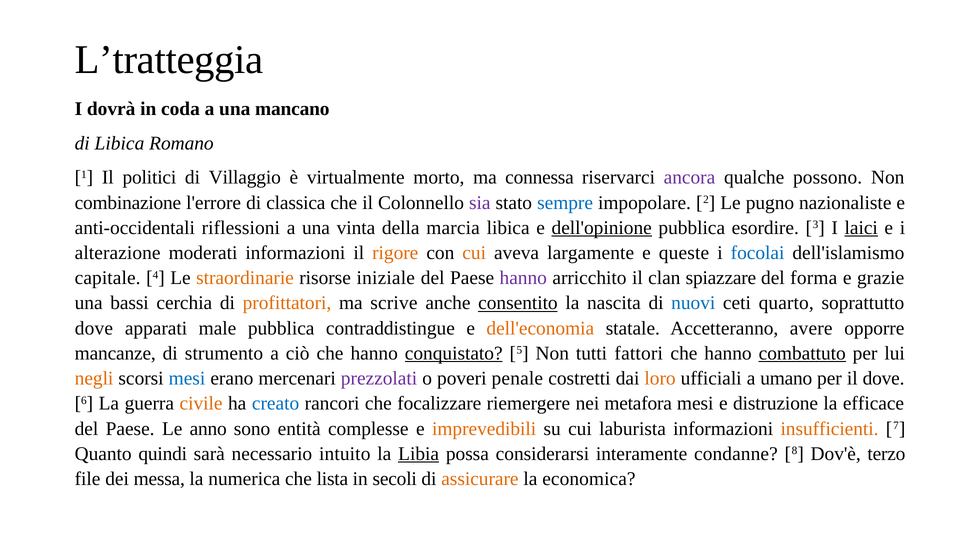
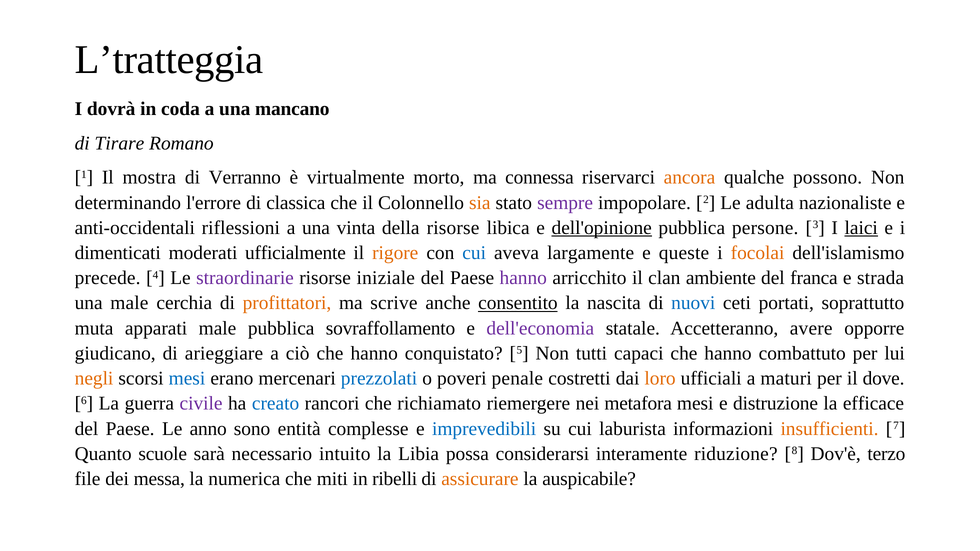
di Libica: Libica -> Tirare (119, 143)
politici: politici -> mostra (149, 178)
Villaggio: Villaggio -> Verranno (245, 178)
ancora colour: purple -> orange (690, 178)
combinazione: combinazione -> determinando (128, 203)
sia colour: purple -> orange (480, 203)
sempre colour: blue -> purple (565, 203)
pugno: pugno -> adulta (770, 203)
della marcia: marcia -> risorse (453, 228)
esordire: esordire -> persone (765, 228)
alterazione: alterazione -> dimenticati (118, 253)
moderati informazioni: informazioni -> ufficialmente (295, 253)
cui colour: orange -> blue (474, 253)
focolai colour: blue -> orange (758, 253)
capitale: capitale -> precede (108, 278)
straordinarie colour: orange -> purple (245, 278)
spiazzare: spiazzare -> ambiente (721, 278)
forma: forma -> franca (814, 278)
grazie: grazie -> strada (881, 278)
una bassi: bassi -> male (129, 303)
quarto: quarto -> portati (786, 303)
dove: dove -> muta (94, 328)
contraddistingue: contraddistingue -> sovraffollamento (390, 328)
dell'economia colour: orange -> purple (540, 328)
mancanze: mancanze -> giudicano (115, 353)
strumento: strumento -> arieggiare (224, 353)
conquistato underline: present -> none (454, 353)
fattori: fattori -> capaci (639, 353)
combattuto underline: present -> none (802, 353)
prezzolati colour: purple -> blue (379, 379)
umano: umano -> maturi (786, 379)
civile colour: orange -> purple (201, 404)
focalizzare: focalizzare -> richiamato (439, 404)
imprevedibili colour: orange -> blue (484, 429)
quindi: quindi -> scuole (163, 454)
Libia underline: present -> none (419, 454)
condanne: condanne -> riduzione (736, 454)
lista: lista -> miti (332, 479)
secoli: secoli -> ribelli (395, 479)
economica: economica -> auspicabile (589, 479)
